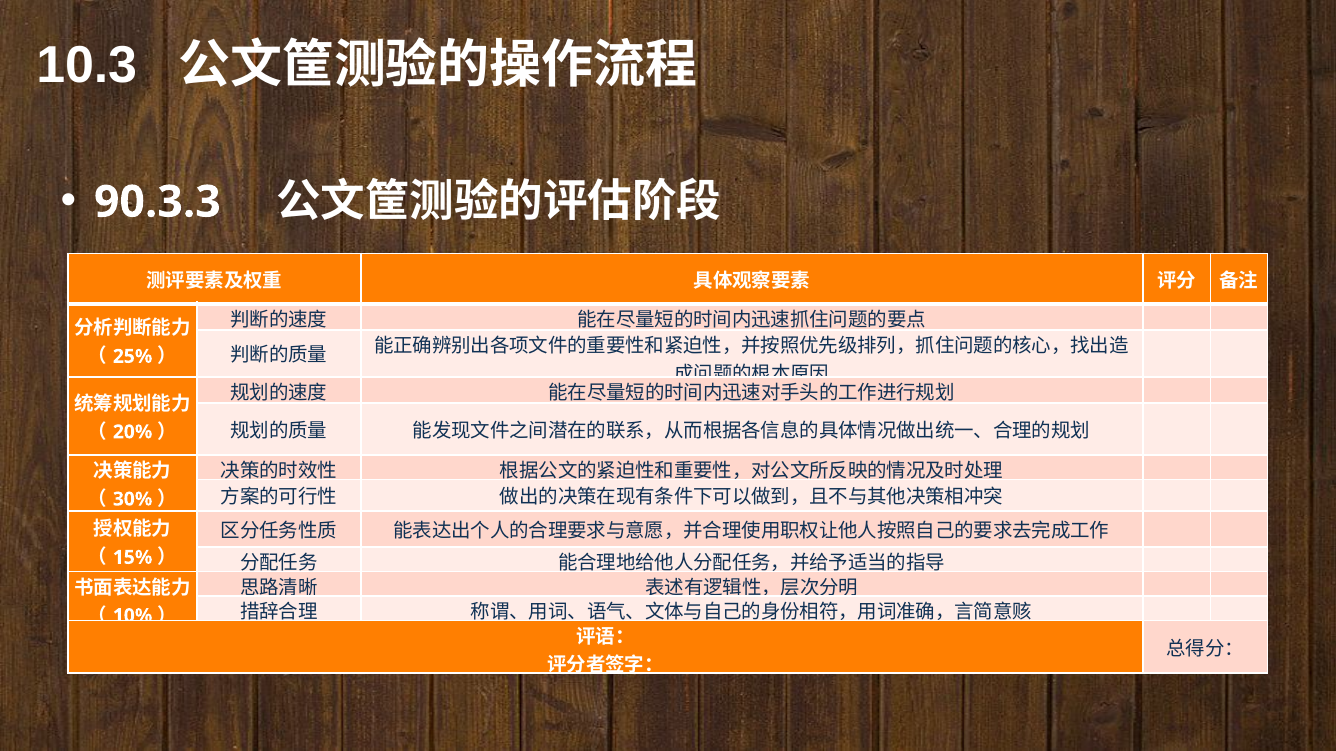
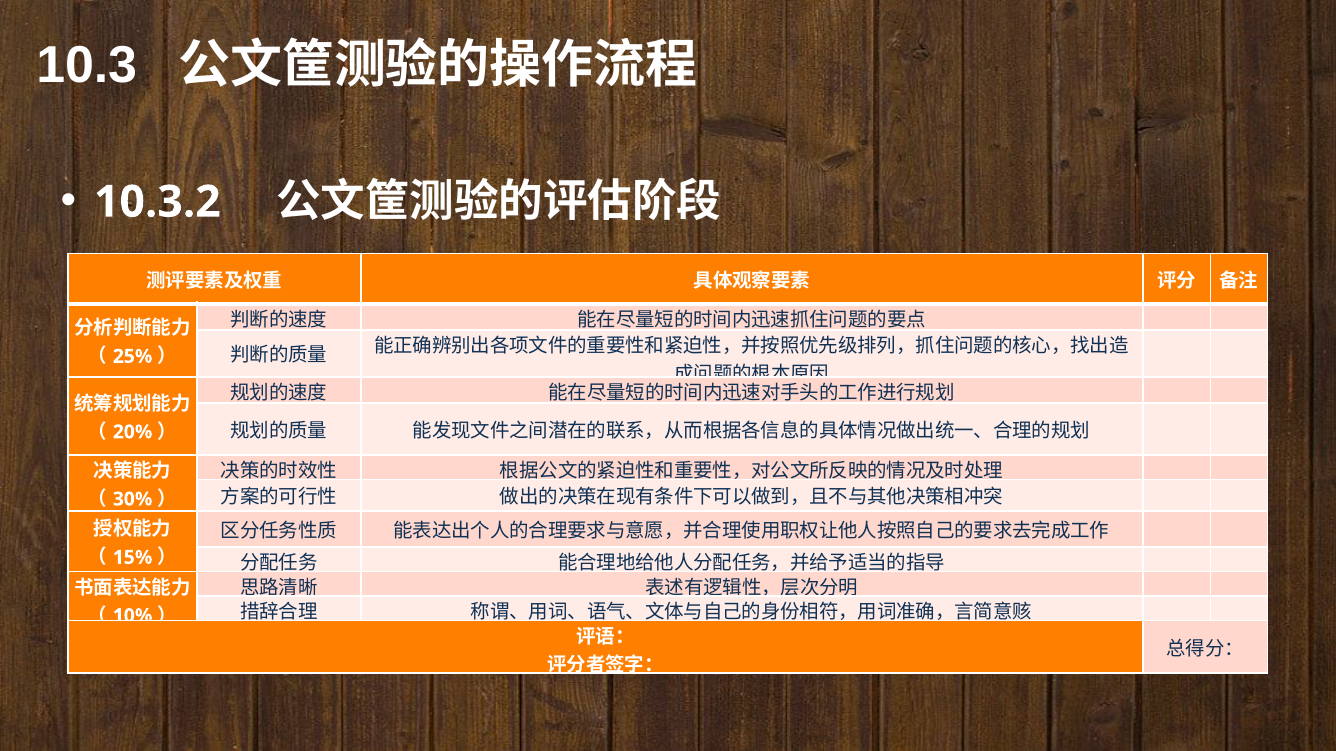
90.3.3: 90.3.3 -> 10.3.2 (157, 202)
